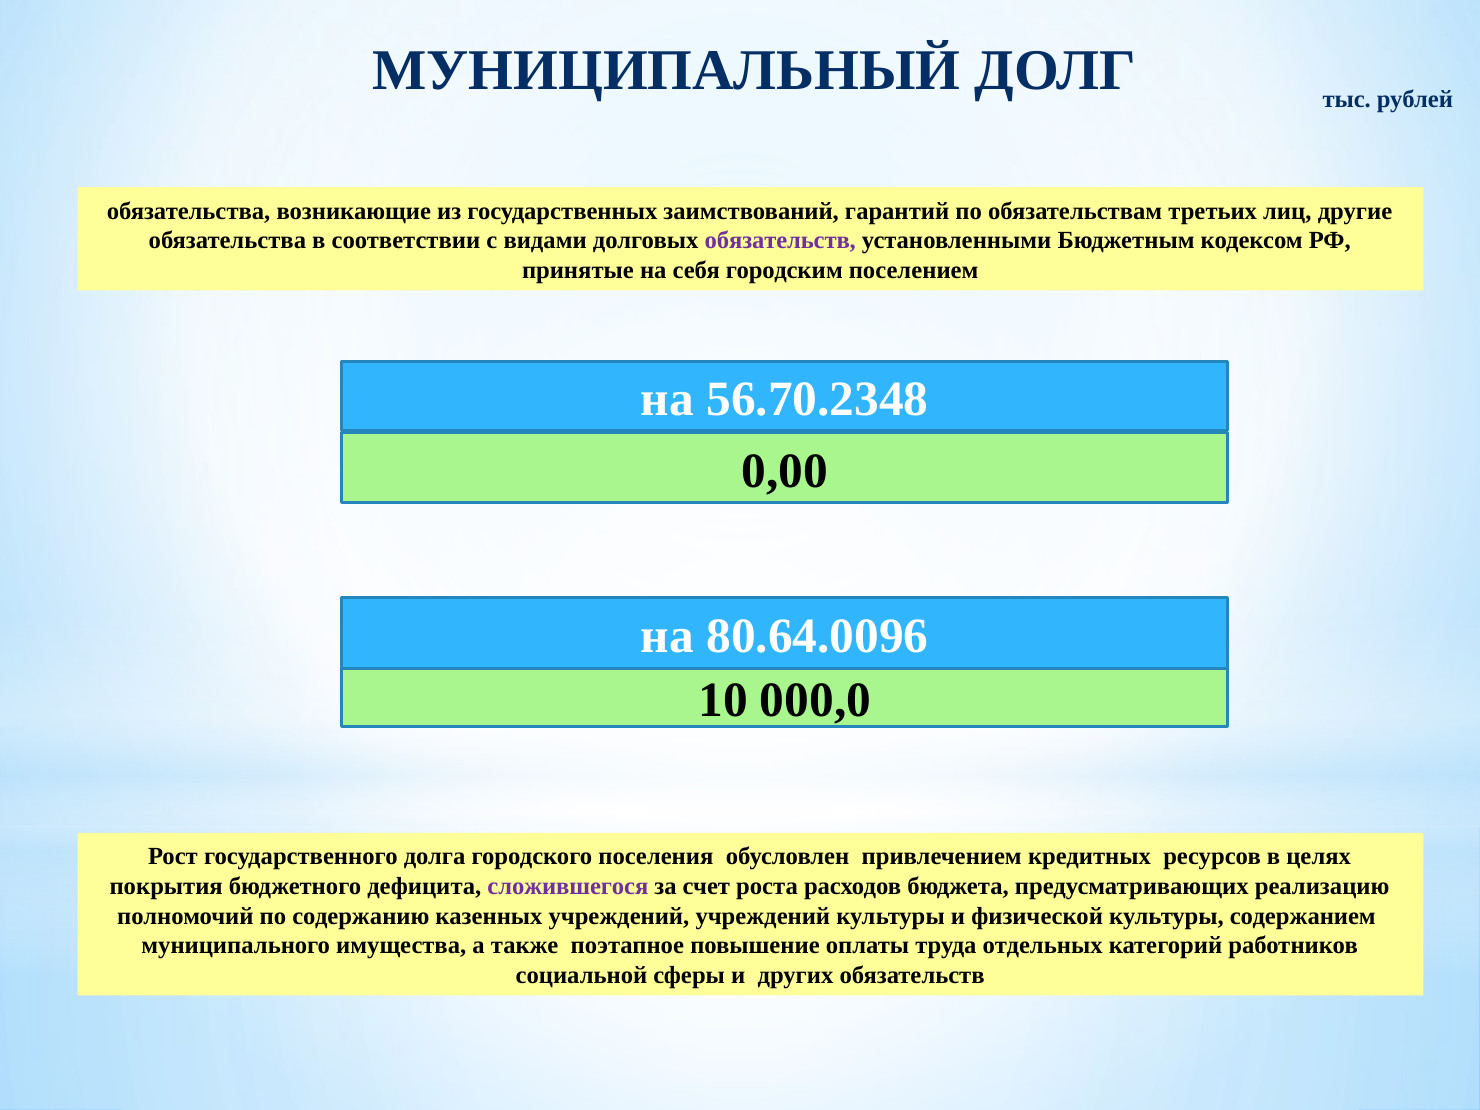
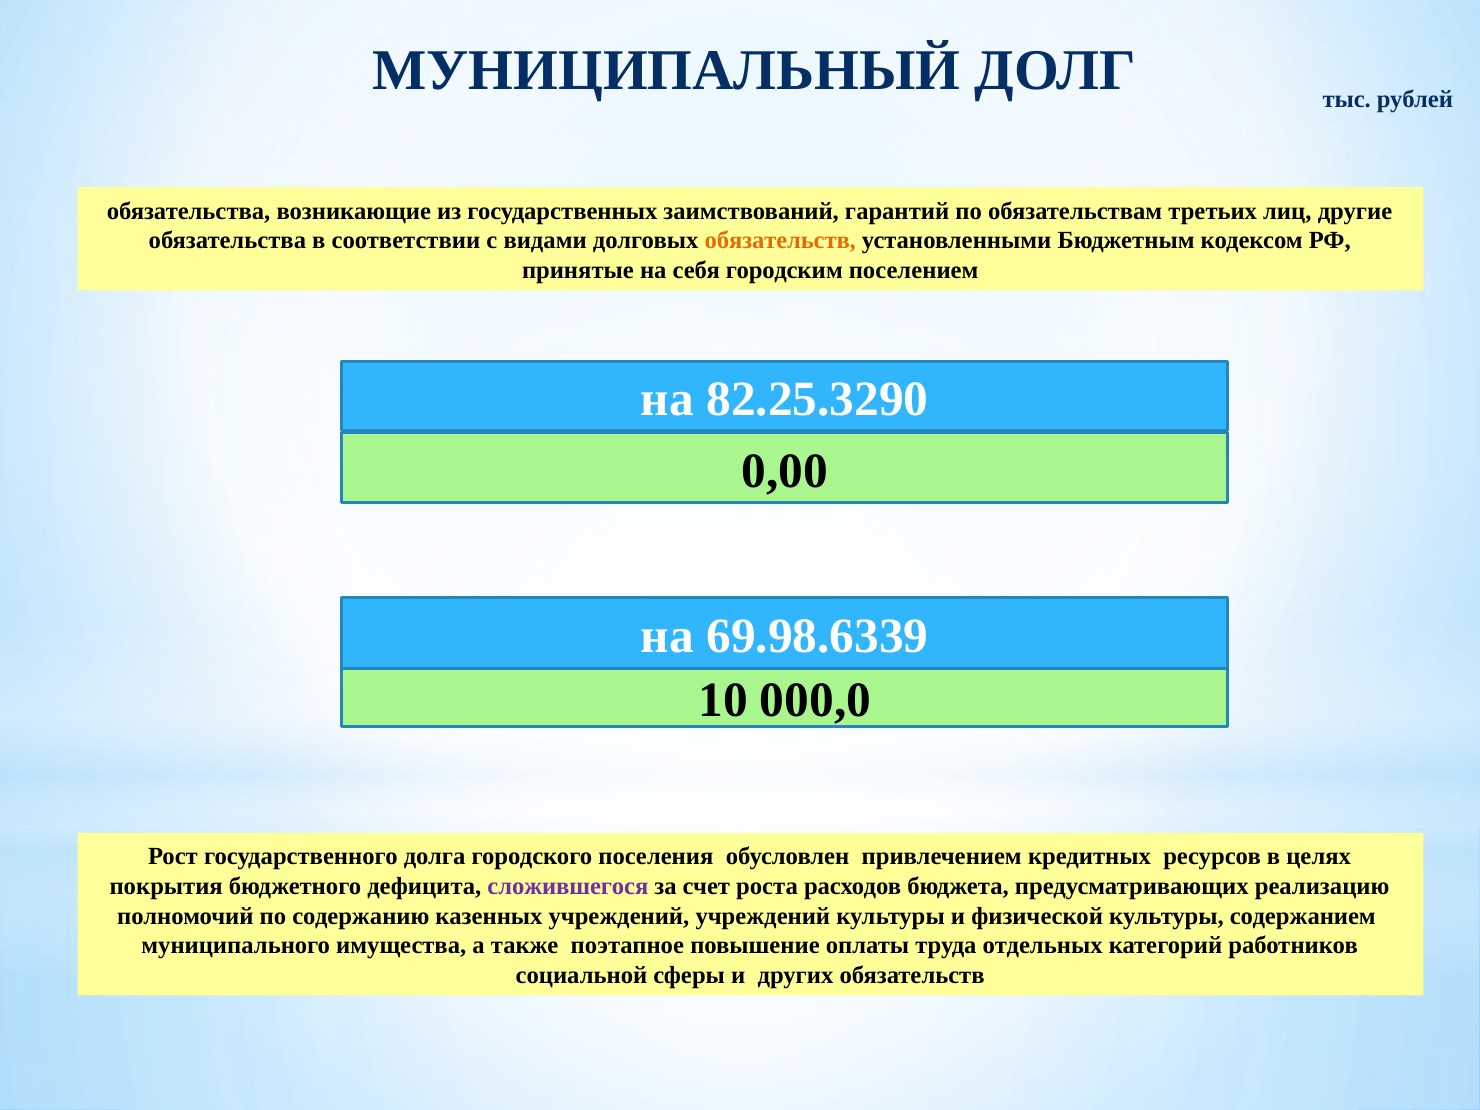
обязательств colour: purple -> orange (780, 240)
56.70.2348: 56.70.2348 -> 82.25.3290 (817, 400)
80.64.0096: 80.64.0096 -> 69.98.6339 (817, 636)
